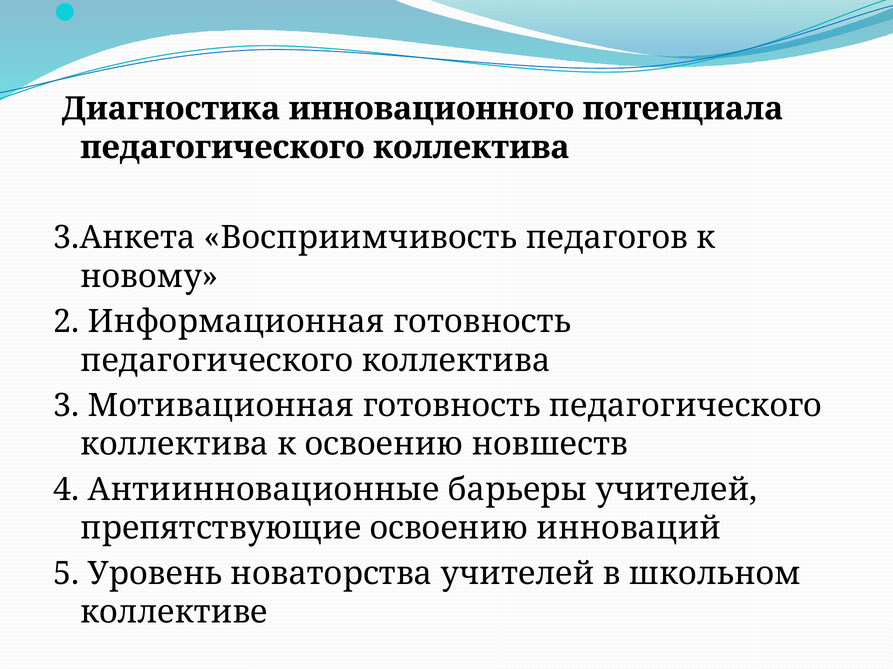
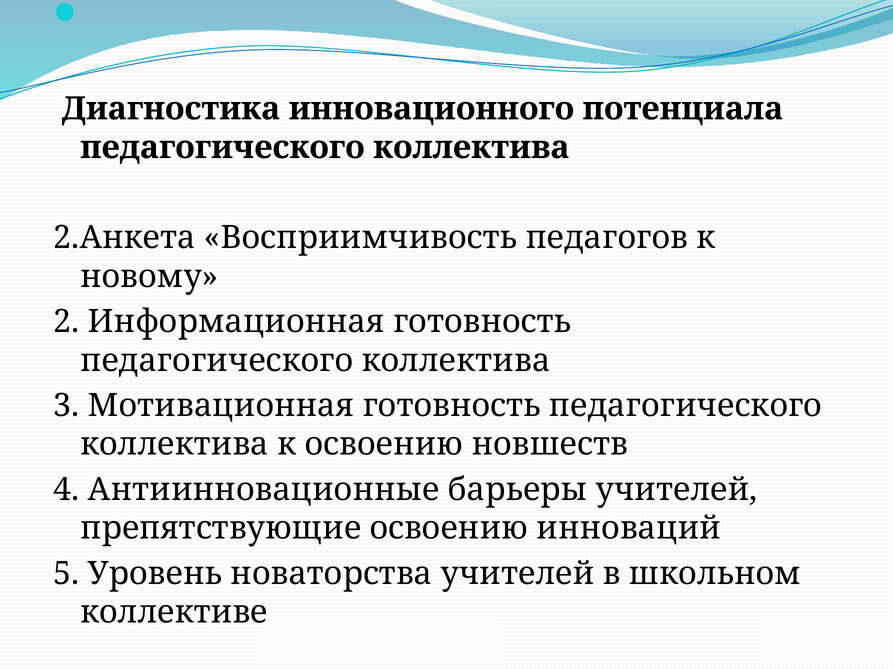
3.Анкета: 3.Анкета -> 2.Анкета (125, 238)
